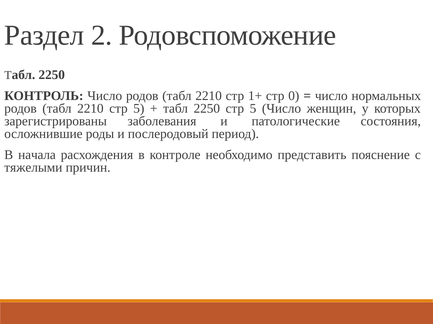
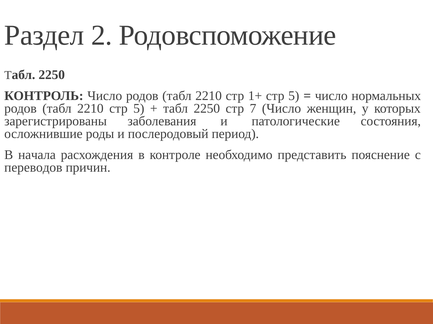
1+ стр 0: 0 -> 5 (294, 96)
2250 стр 5: 5 -> 7 (253, 109)
тяжелыми: тяжелыми -> переводов (33, 168)
